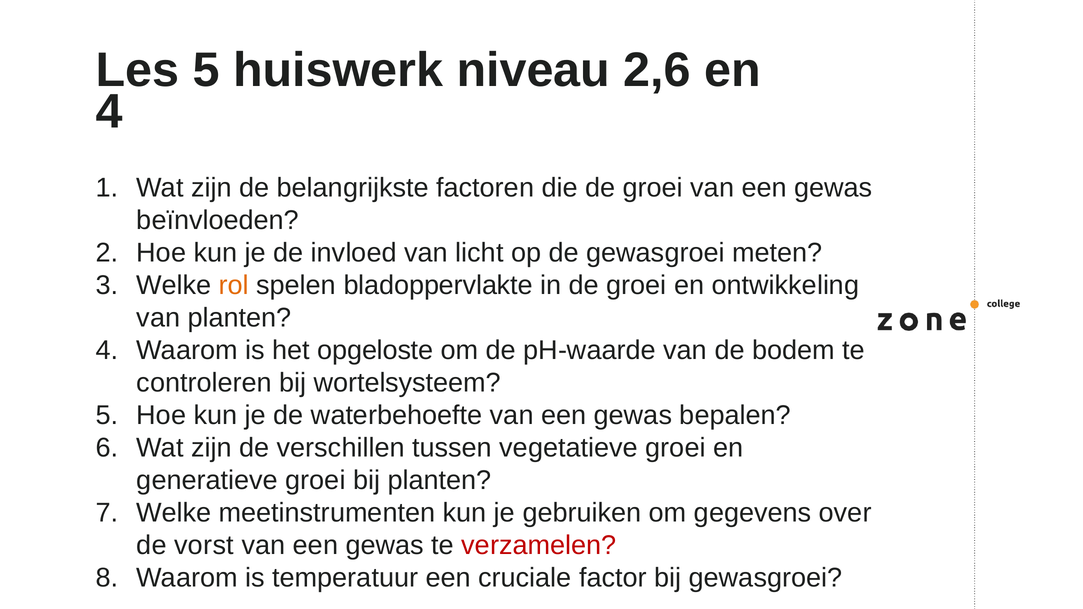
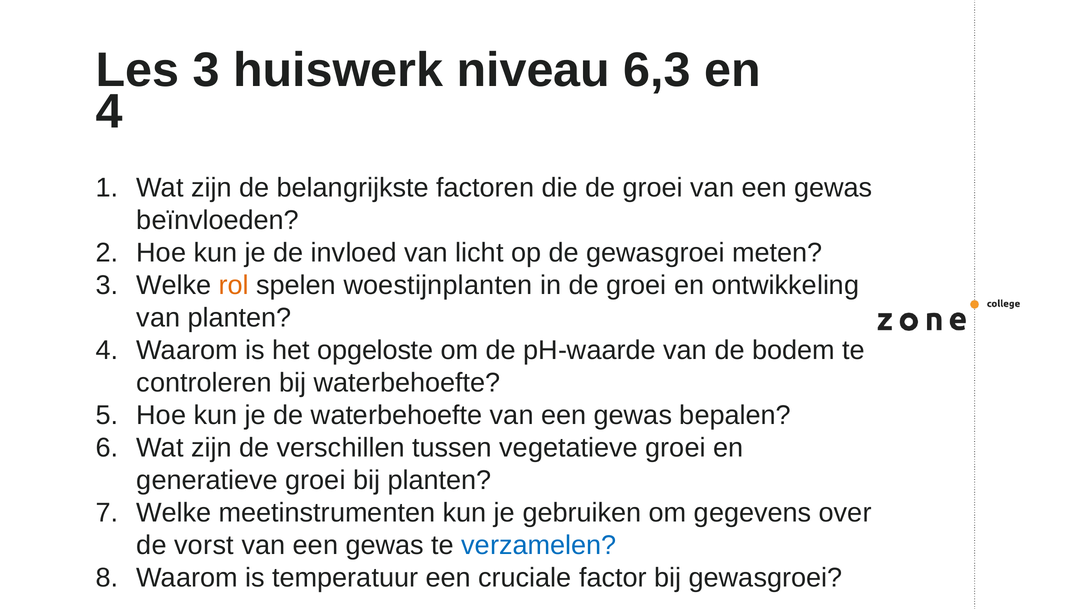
Les 5: 5 -> 3 (206, 70)
2,6: 2,6 -> 6,3 (657, 70)
bladoppervlakte: bladoppervlakte -> woestijnplanten (438, 285)
bij wortelsysteem: wortelsysteem -> waterbehoefte (407, 383)
verzamelen colour: red -> blue (539, 545)
